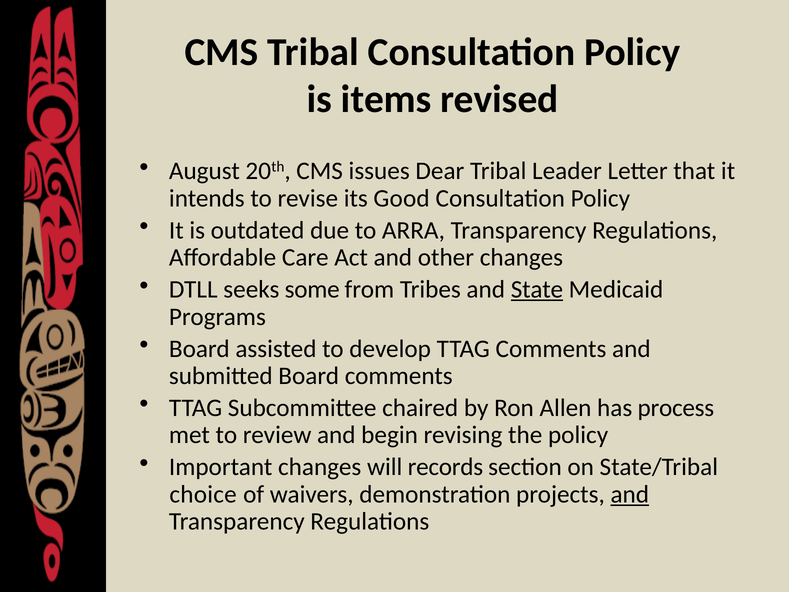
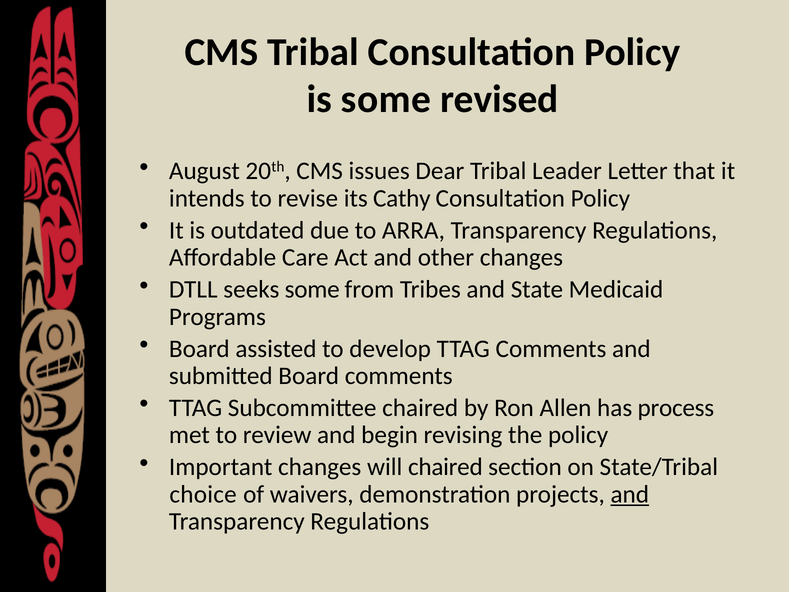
is items: items -> some (386, 99)
Good: Good -> Cathy (402, 198)
State underline: present -> none (537, 289)
will records: records -> chaired (445, 467)
